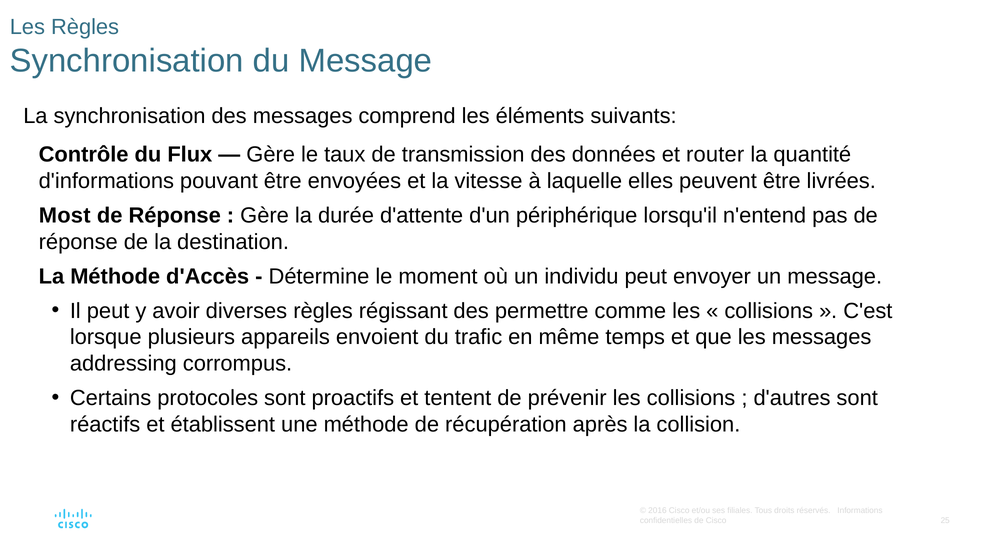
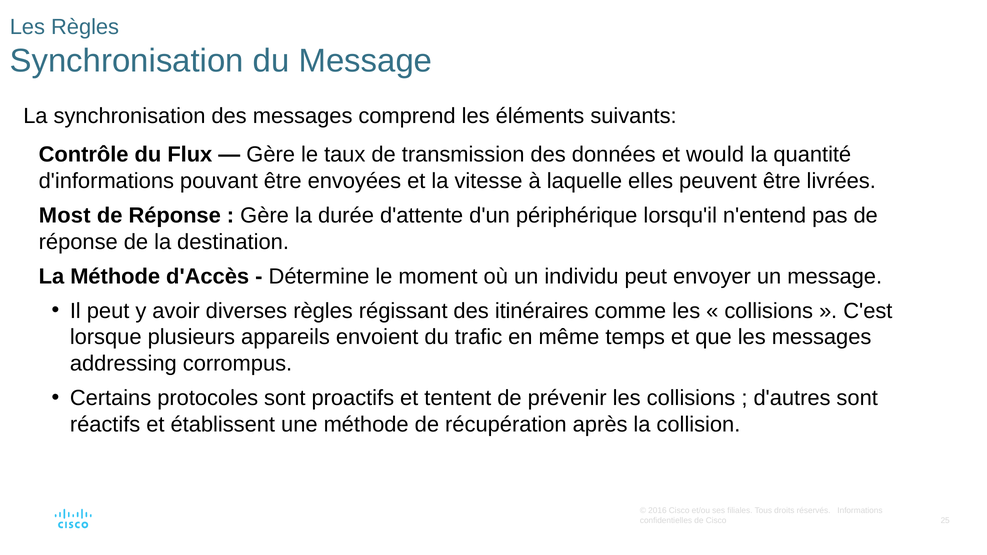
router: router -> would (715, 155)
permettre: permettre -> itinéraires (542, 311)
